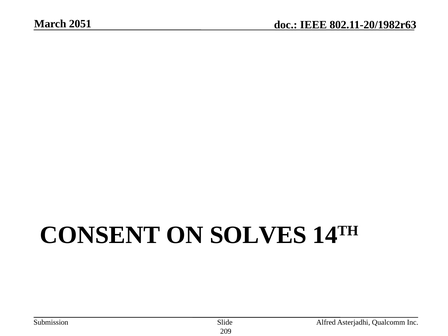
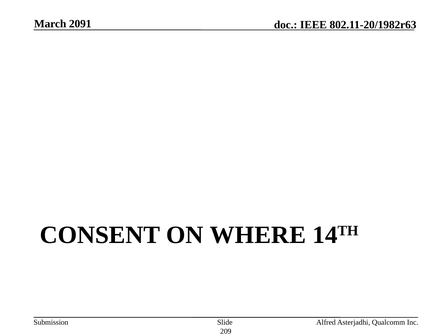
2051: 2051 -> 2091 (80, 24)
SOLVES: SOLVES -> WHERE (258, 235)
